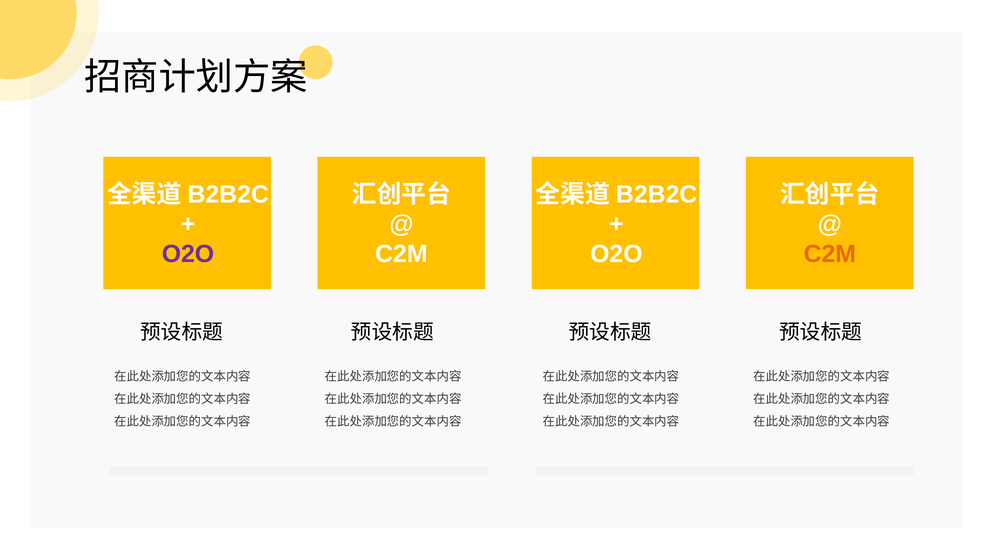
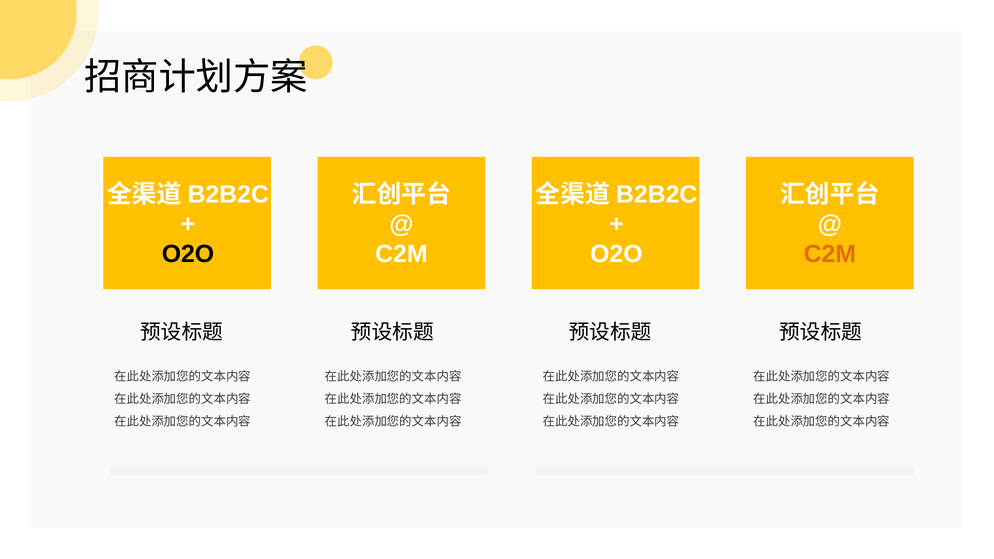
O2O colour: purple -> black (188, 254)
